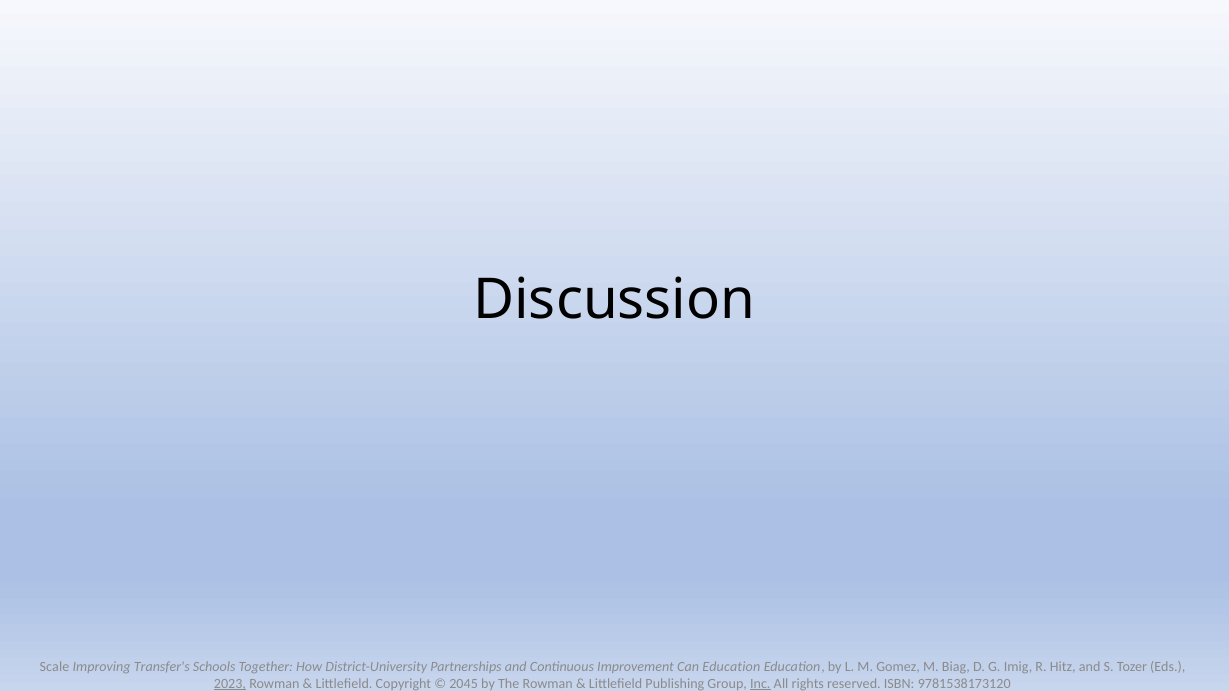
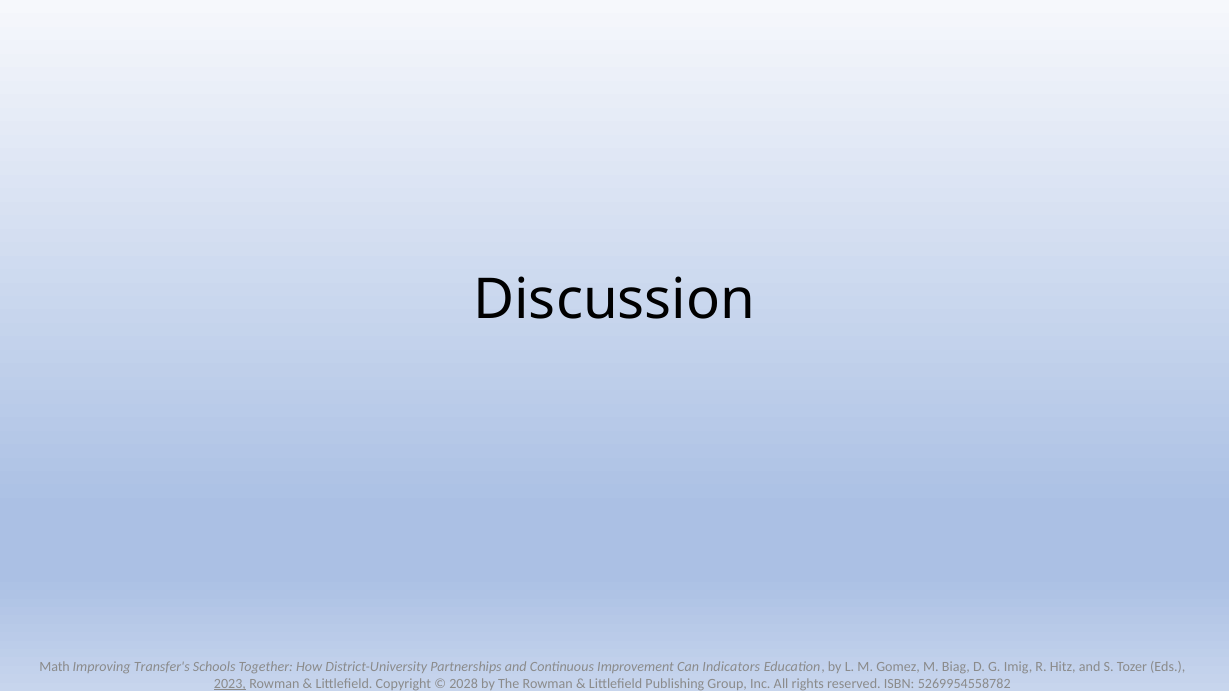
Scale: Scale -> Math (55, 667)
Can Education: Education -> Indicators (731, 667)
2045: 2045 -> 2028 (464, 684)
Inc underline: present -> none (760, 684)
9781538173120: 9781538173120 -> 5269954558782 (964, 684)
